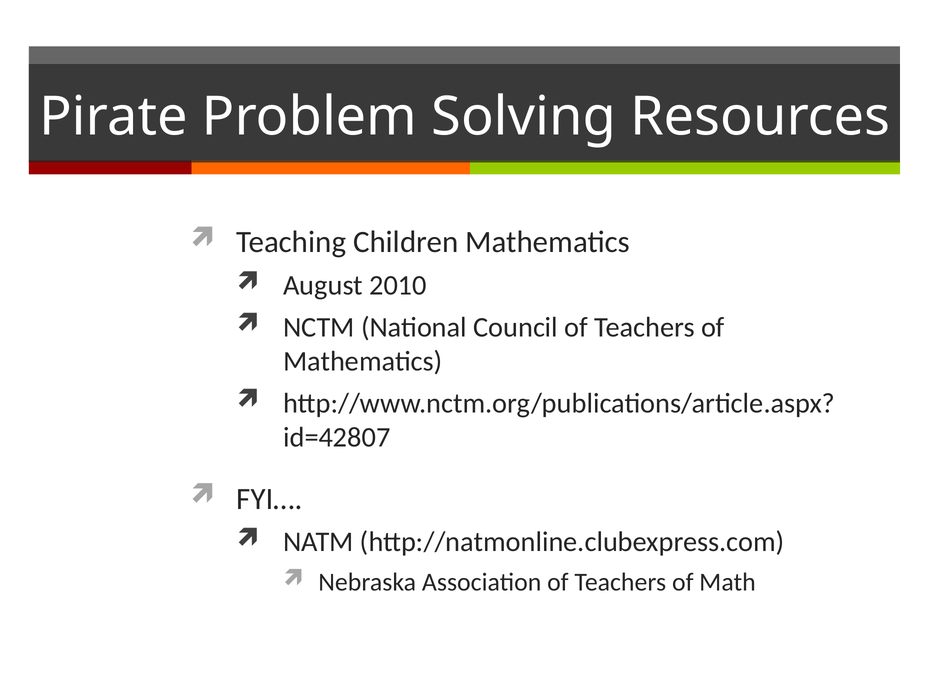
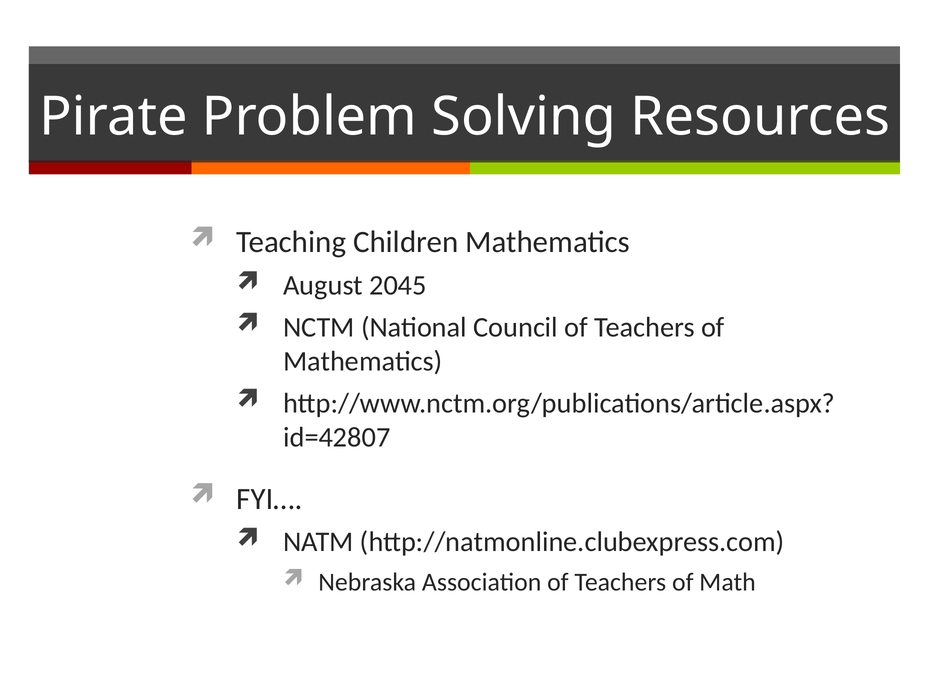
2010: 2010 -> 2045 (398, 285)
